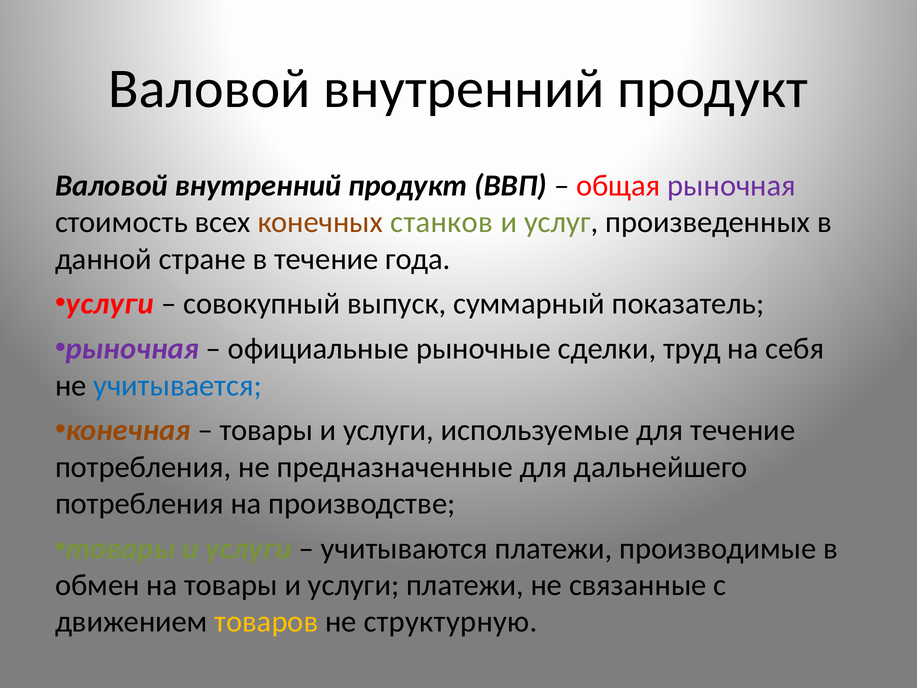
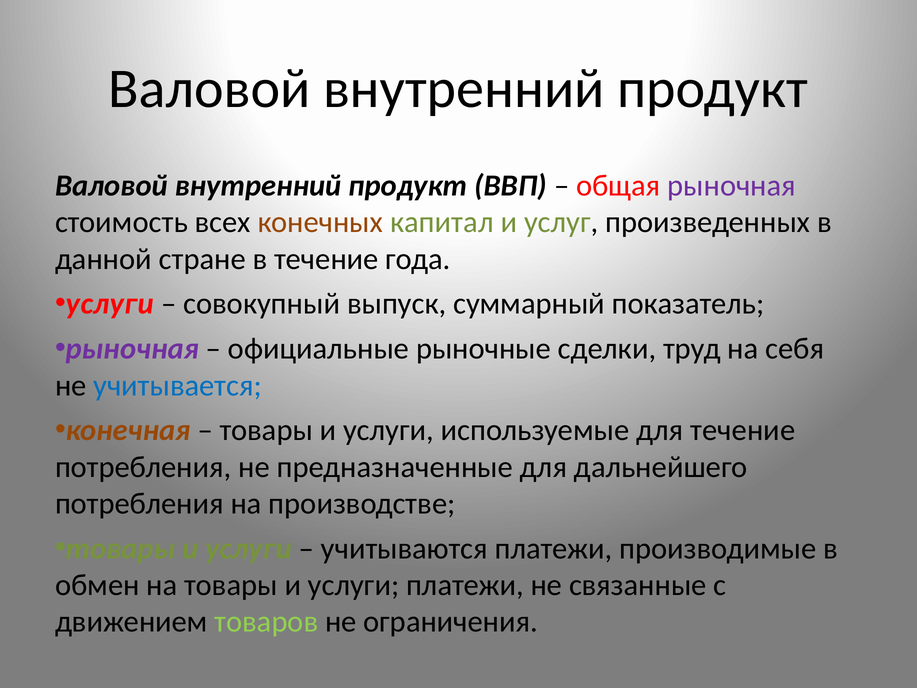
станков: станков -> капитал (442, 222)
товаров colour: yellow -> light green (266, 622)
структурную: структурную -> ограничения (451, 622)
